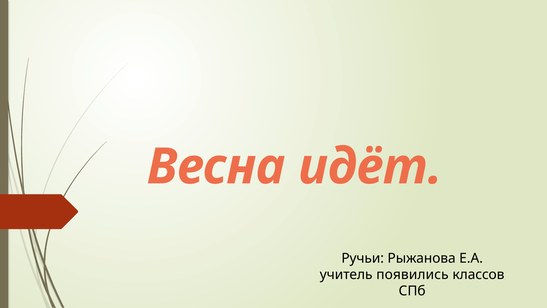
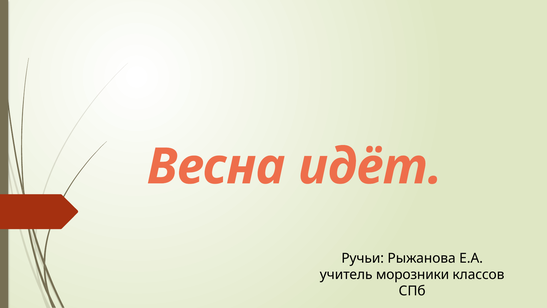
появились: появились -> морозники (413, 274)
